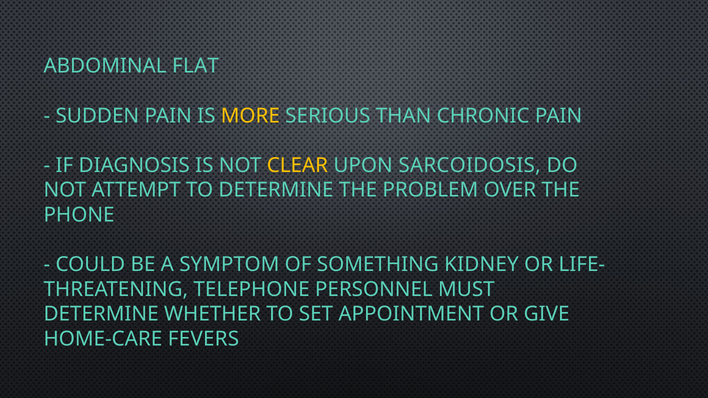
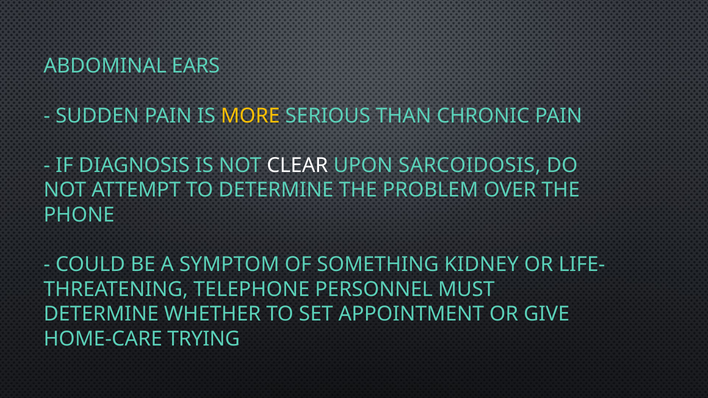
FLAT: FLAT -> EARS (196, 66)
CLEAR colour: yellow -> white (297, 165)
FEVERS: FEVERS -> TRYING (204, 339)
